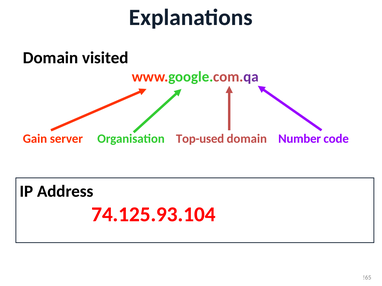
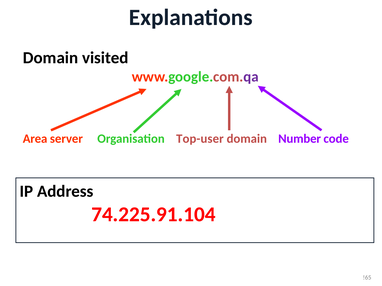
Gain: Gain -> Area (35, 139)
Top-used: Top-used -> Top-user (200, 139)
74.125.93.104: 74.125.93.104 -> 74.225.91.104 (153, 215)
